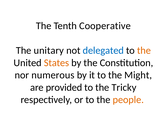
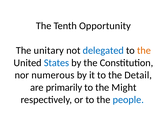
Cooperative: Cooperative -> Opportunity (105, 26)
States colour: orange -> blue (57, 62)
Might: Might -> Detail (138, 75)
provided: provided -> primarily (64, 87)
Tricky: Tricky -> Might (124, 87)
people colour: orange -> blue (128, 99)
